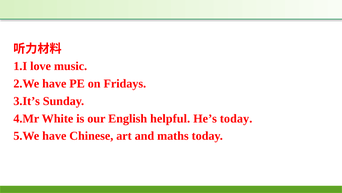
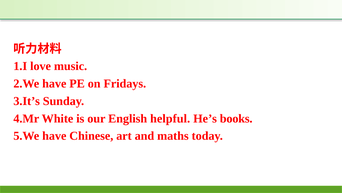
He’s today: today -> books (236, 118)
